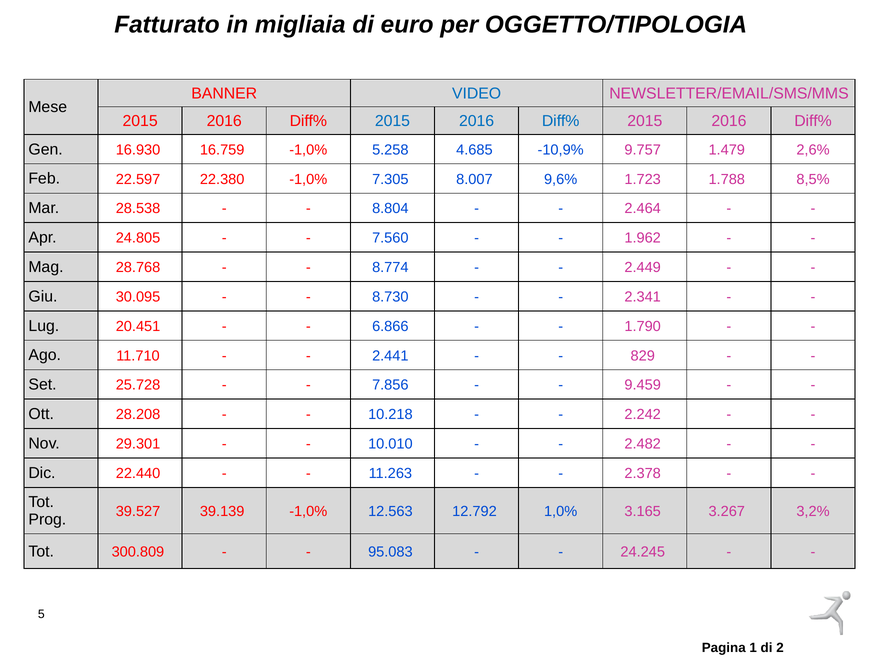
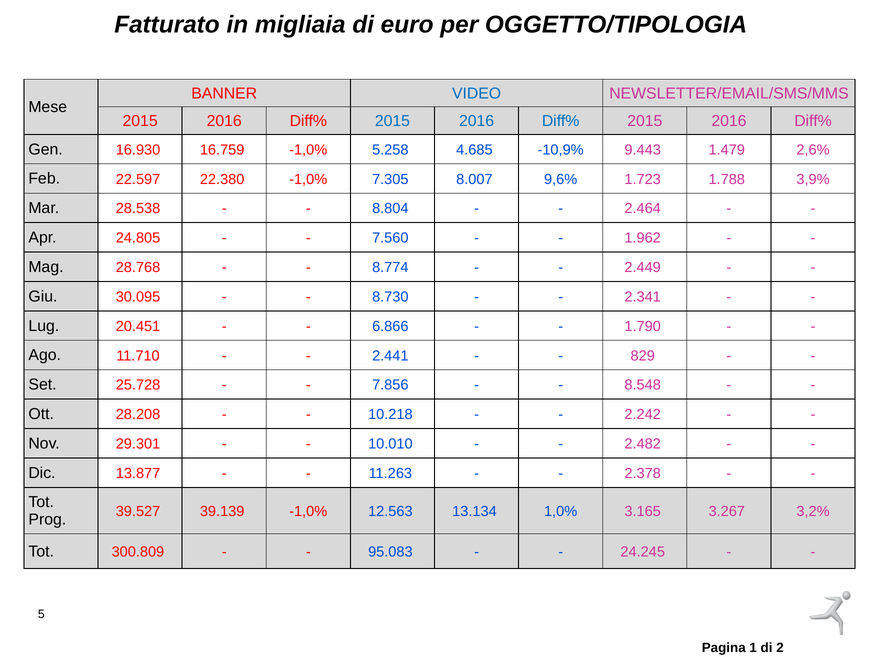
9.757: 9.757 -> 9.443 (643, 150)
8,5%: 8,5% -> 3,9% (813, 179)
9.459: 9.459 -> 8.548 (643, 385)
22.440: 22.440 -> 13.877 (138, 473)
12.792: 12.792 -> 13.134 (475, 511)
